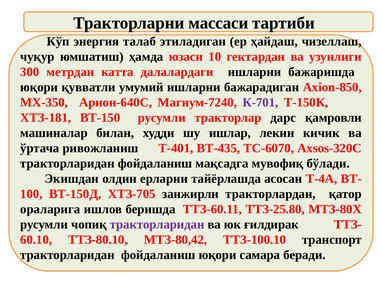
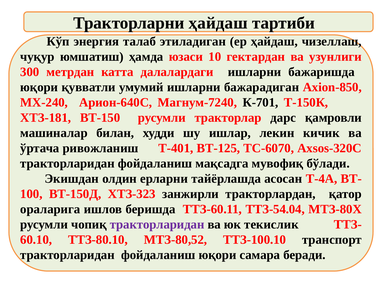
Тракторларни массаси: массаси -> ҳайдаш (218, 23)
МХ-350: МХ-350 -> МХ-240 (44, 103)
К-701 colour: purple -> black (260, 103)
ВТ-435: ВТ-435 -> ВТ-125 (218, 148)
ХТЗ-705: ХТЗ-705 -> ХТЗ-323 (132, 194)
ТТЗ-25.80: ТТЗ-25.80 -> ТТЗ-54.04 (275, 210)
ғилдирак: ғилдирак -> текислик (271, 225)
МТЗ-80,42: МТЗ-80,42 -> МТЗ-80,52 (175, 240)
